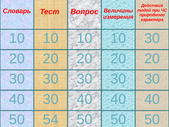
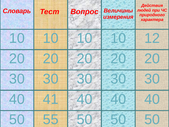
10 30: 30 -> 12 (152, 38)
40 30: 30 -> 41 (51, 99)
54: 54 -> 55 (51, 119)
